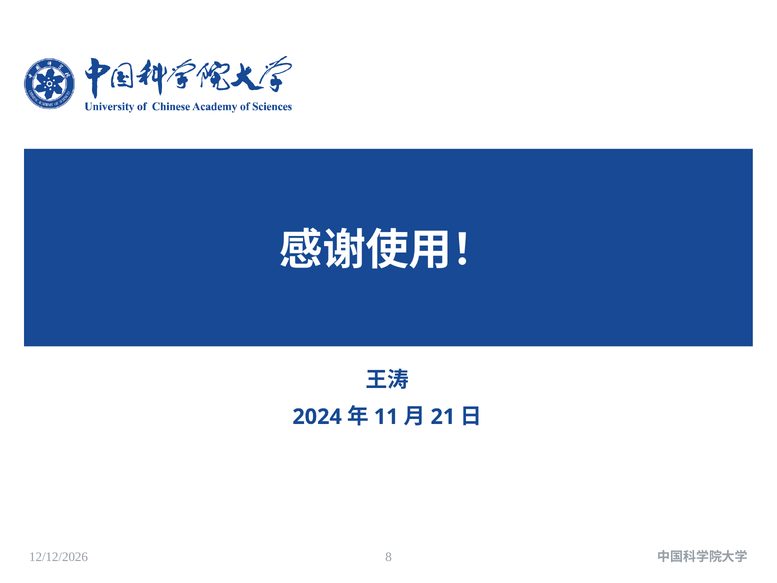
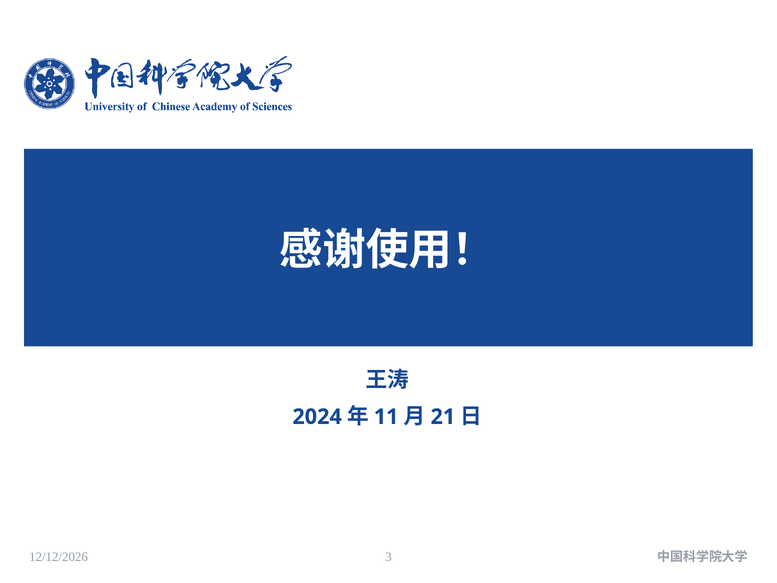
8: 8 -> 3 (388, 557)
